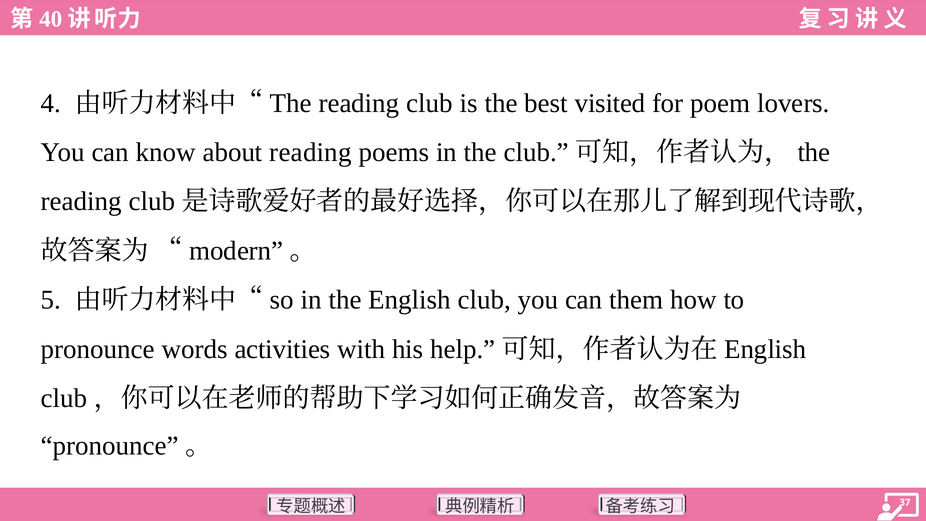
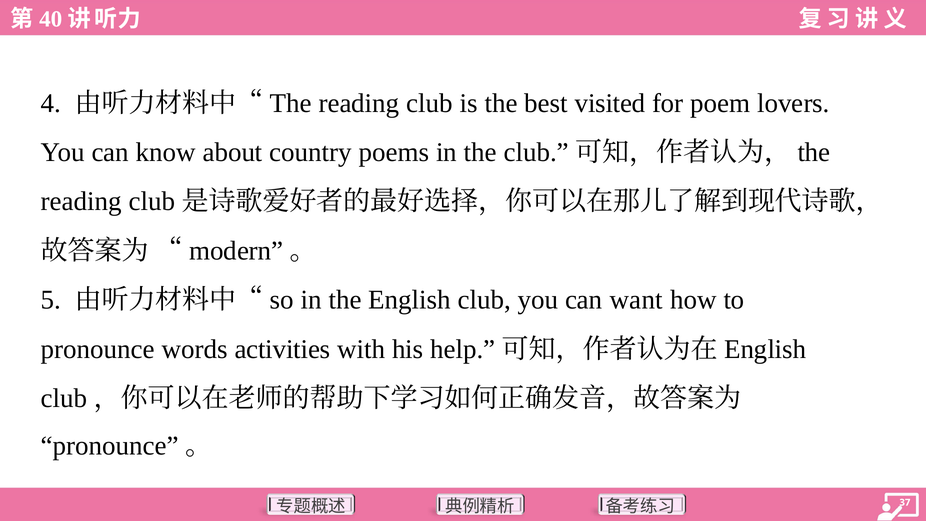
about reading: reading -> country (311, 152)
them: them -> want (636, 300)
